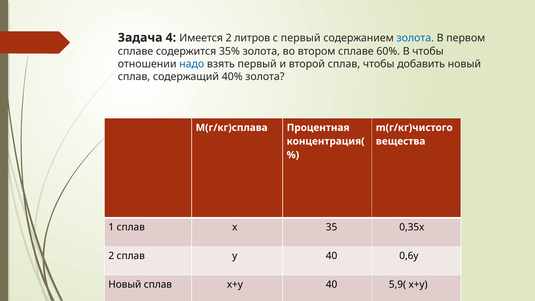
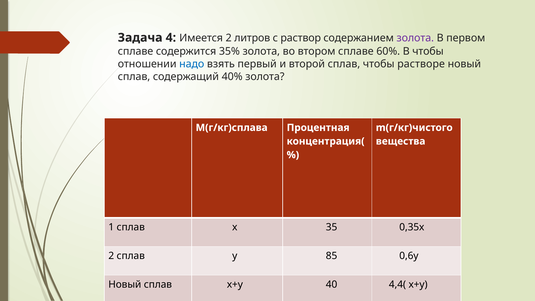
с первый: первый -> раствор (301, 38)
золота colour: blue -> purple (415, 38)
добавить: добавить -> растворе (421, 64)
у 40: 40 -> 85 (332, 256)
5,9(: 5,9( -> 4,4( (397, 285)
